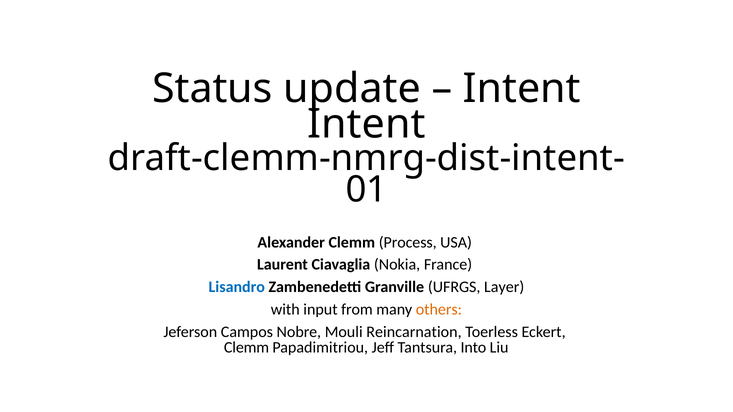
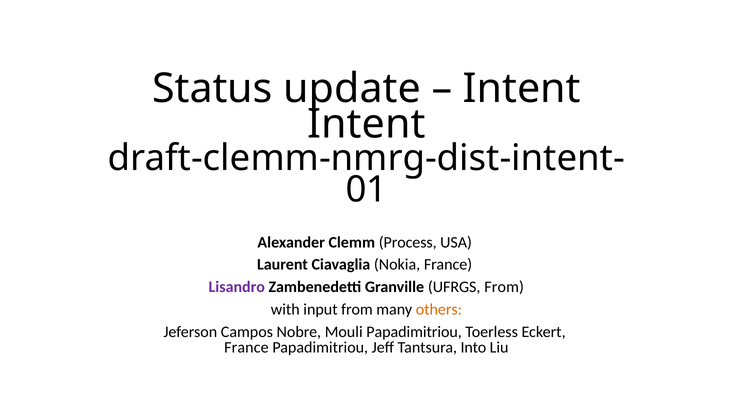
Lisandro colour: blue -> purple (237, 287)
UFRGS Layer: Layer -> From (504, 287)
Mouli Reincarnation: Reincarnation -> Papadimitriou (414, 332)
Clemm: Clemm -> France (246, 348)
